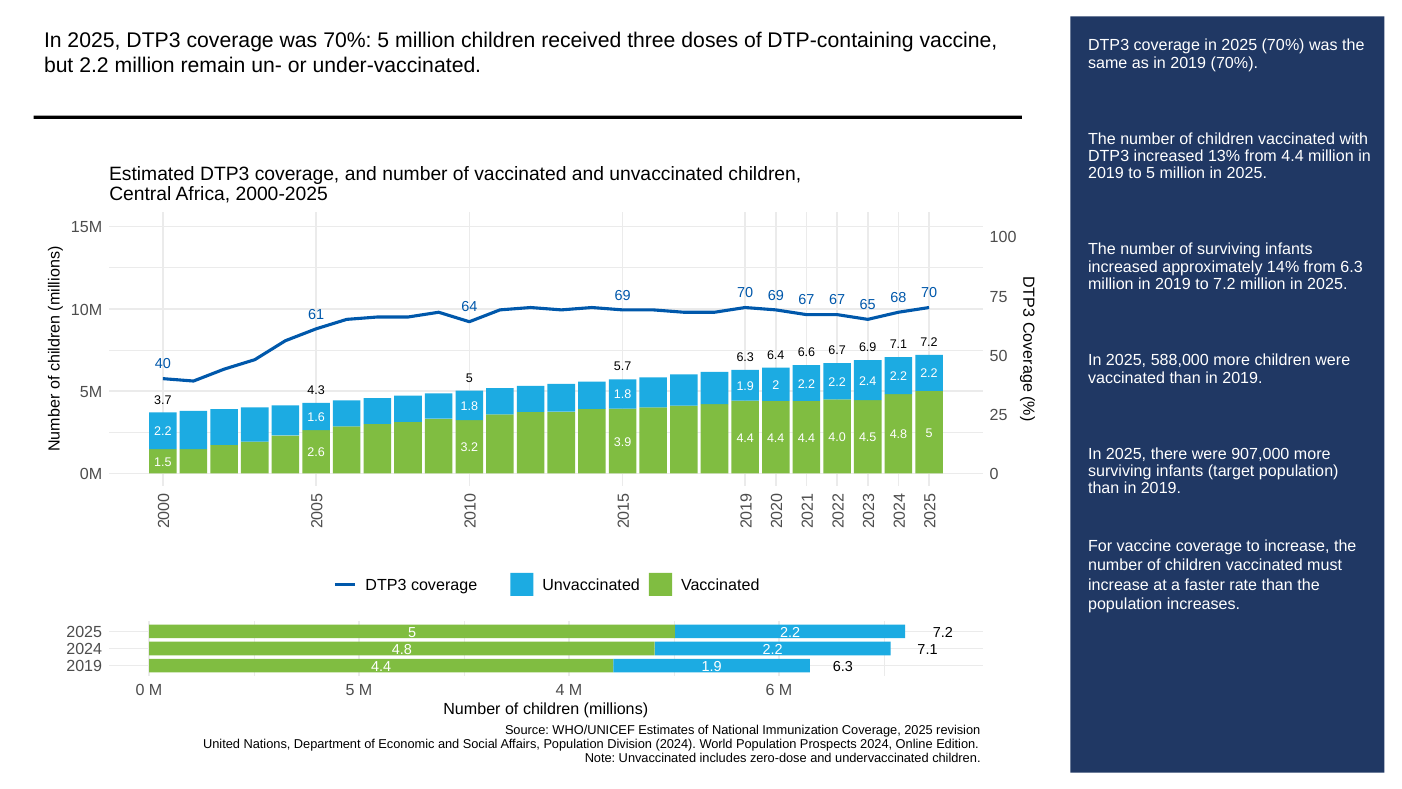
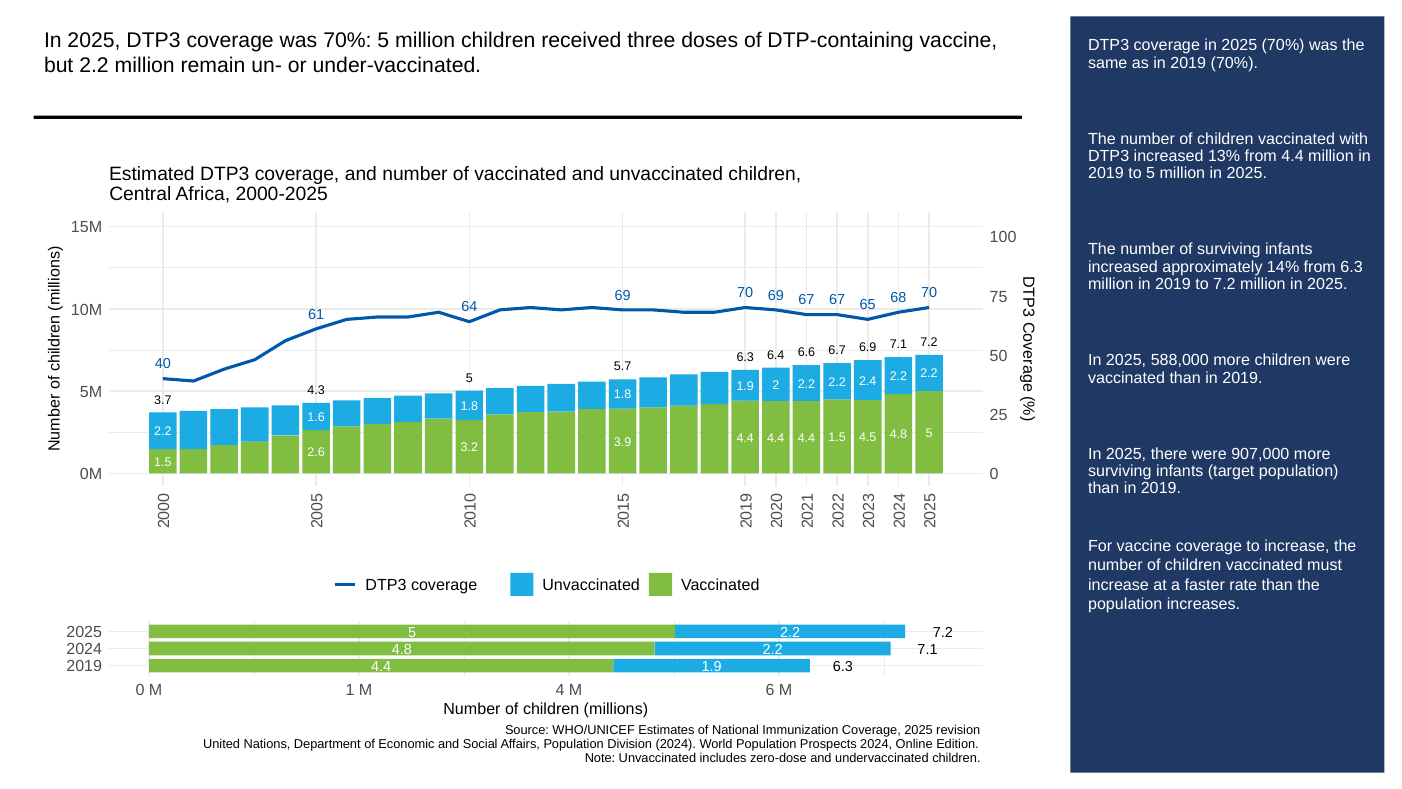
4.0: 4.0 -> 1.5 (837, 437)
M 5: 5 -> 1 (350, 690)
